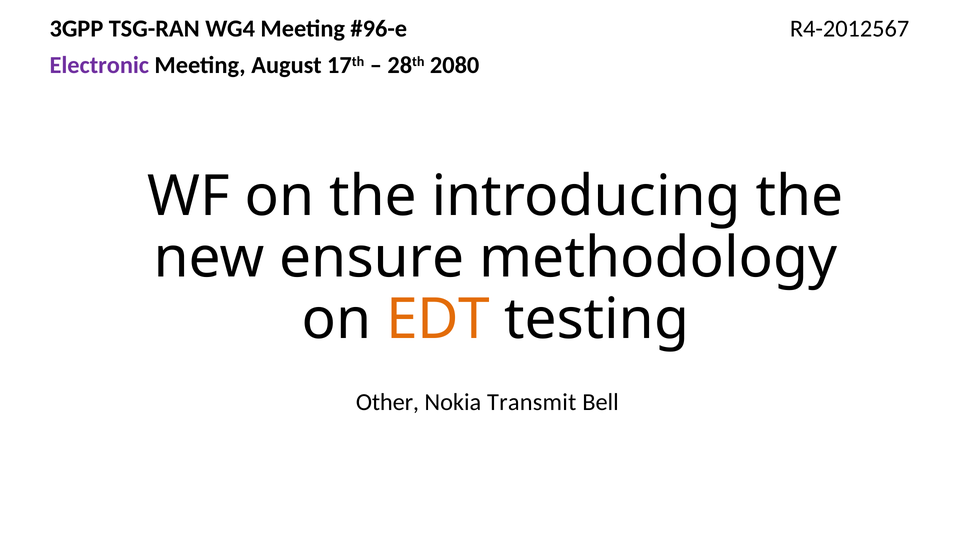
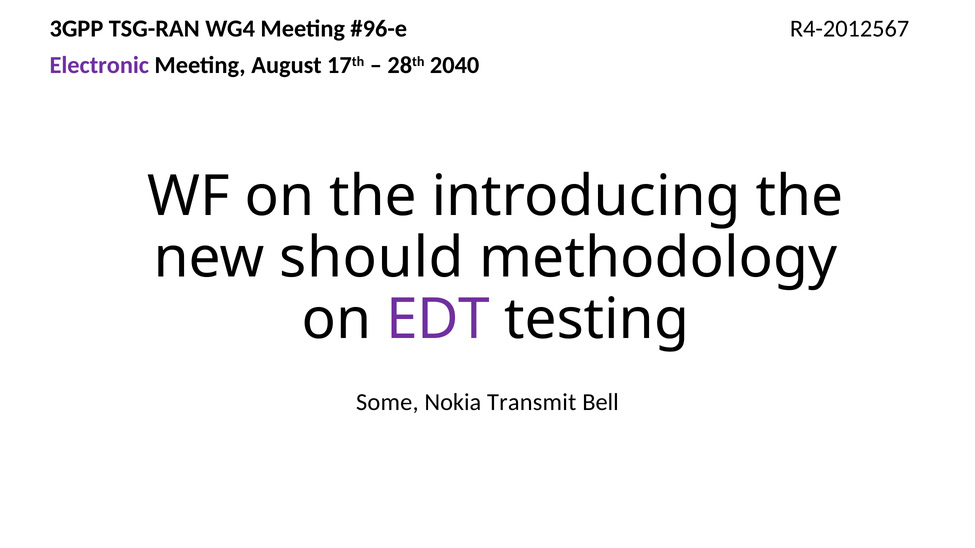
2080: 2080 -> 2040 (455, 65)
ensure: ensure -> should (372, 258)
EDT colour: orange -> purple (438, 319)
Other: Other -> Some (387, 402)
